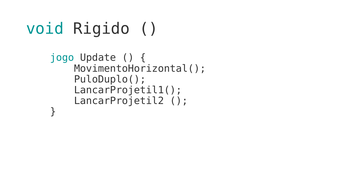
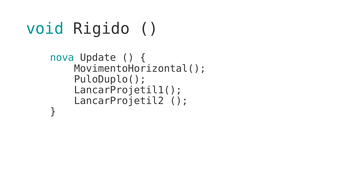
jogo: jogo -> nova (62, 58)
